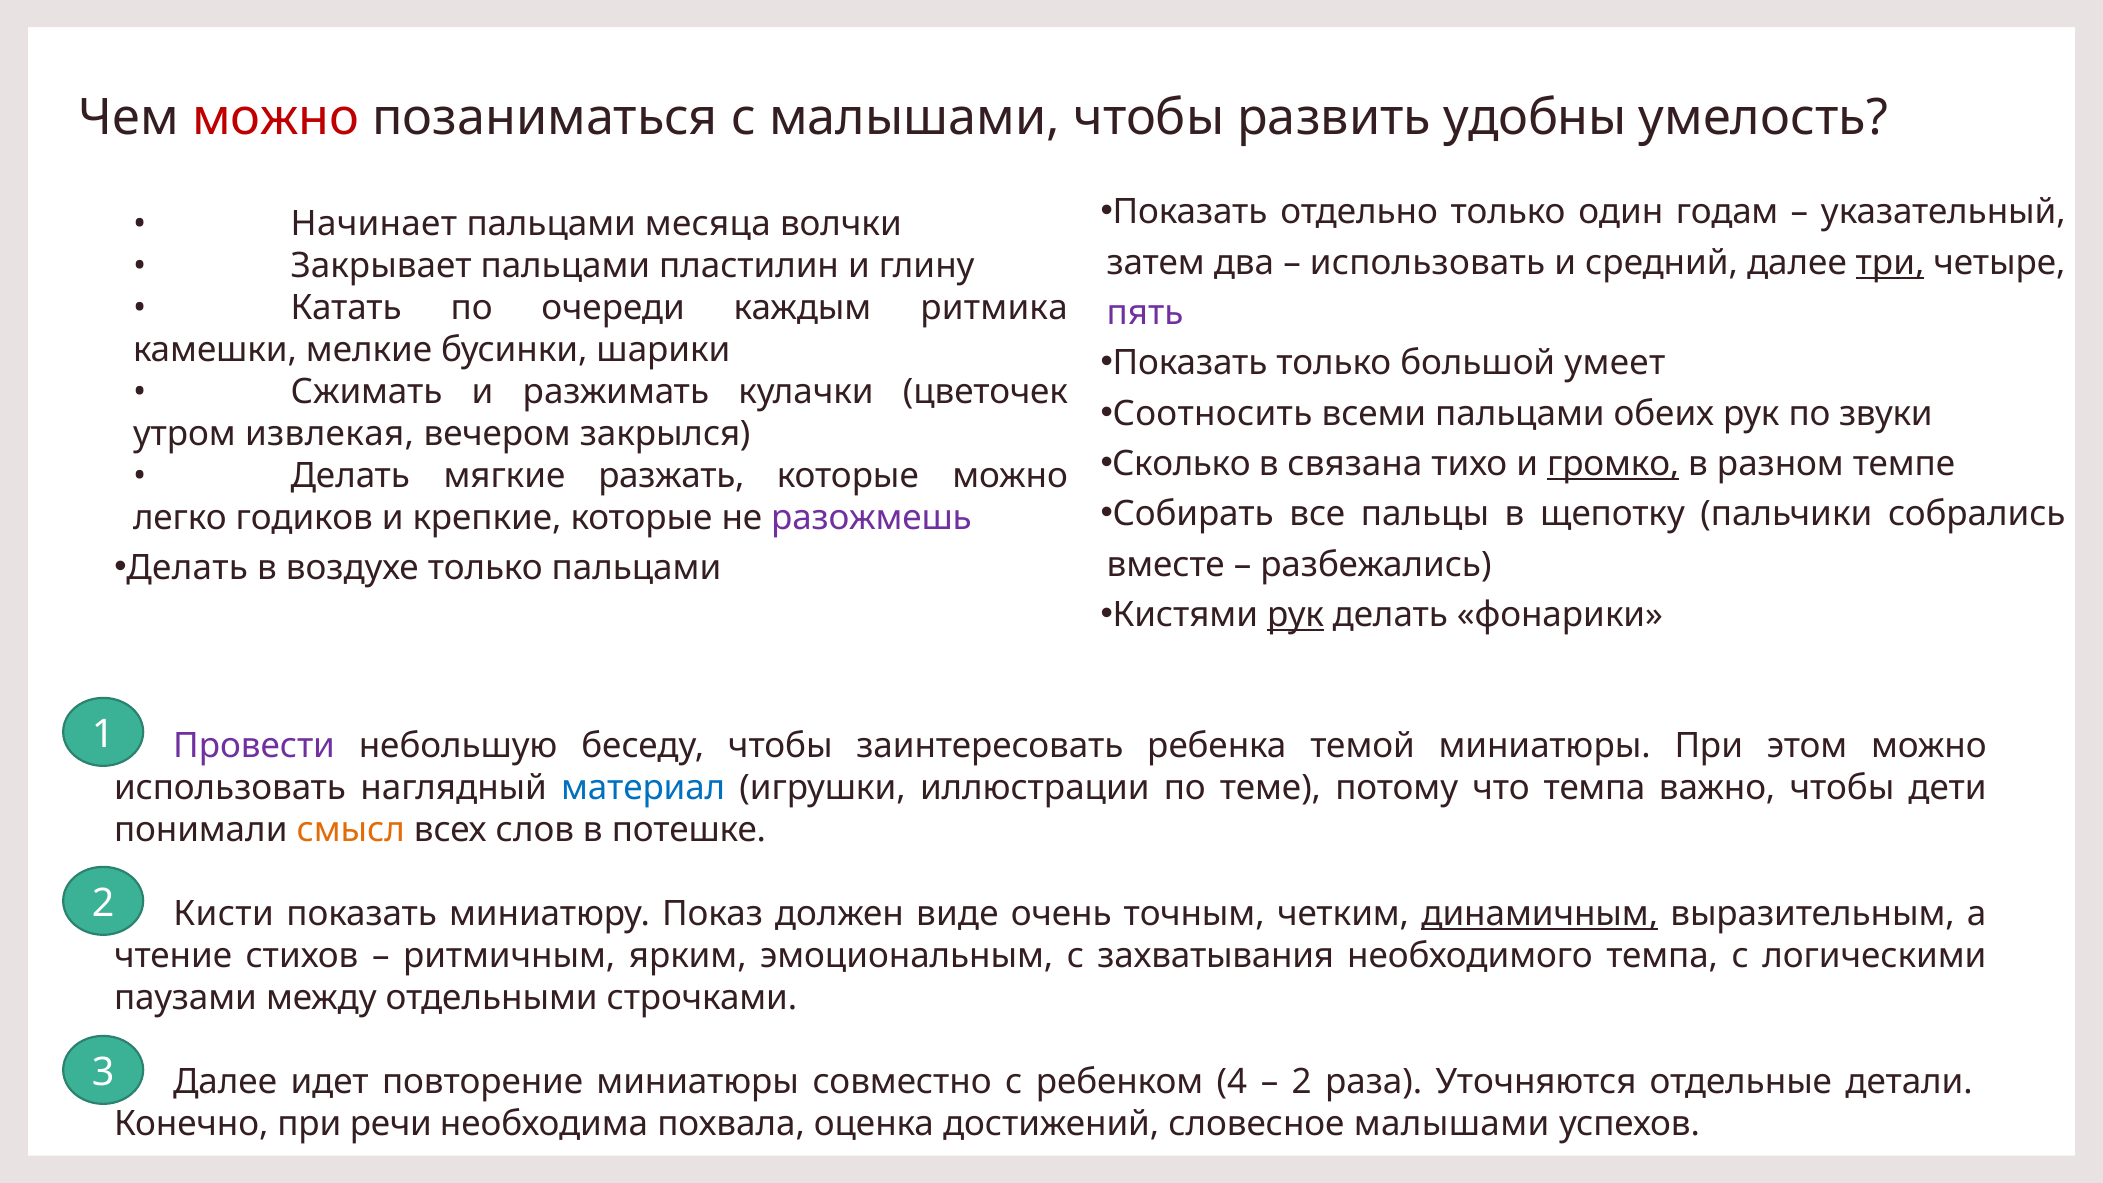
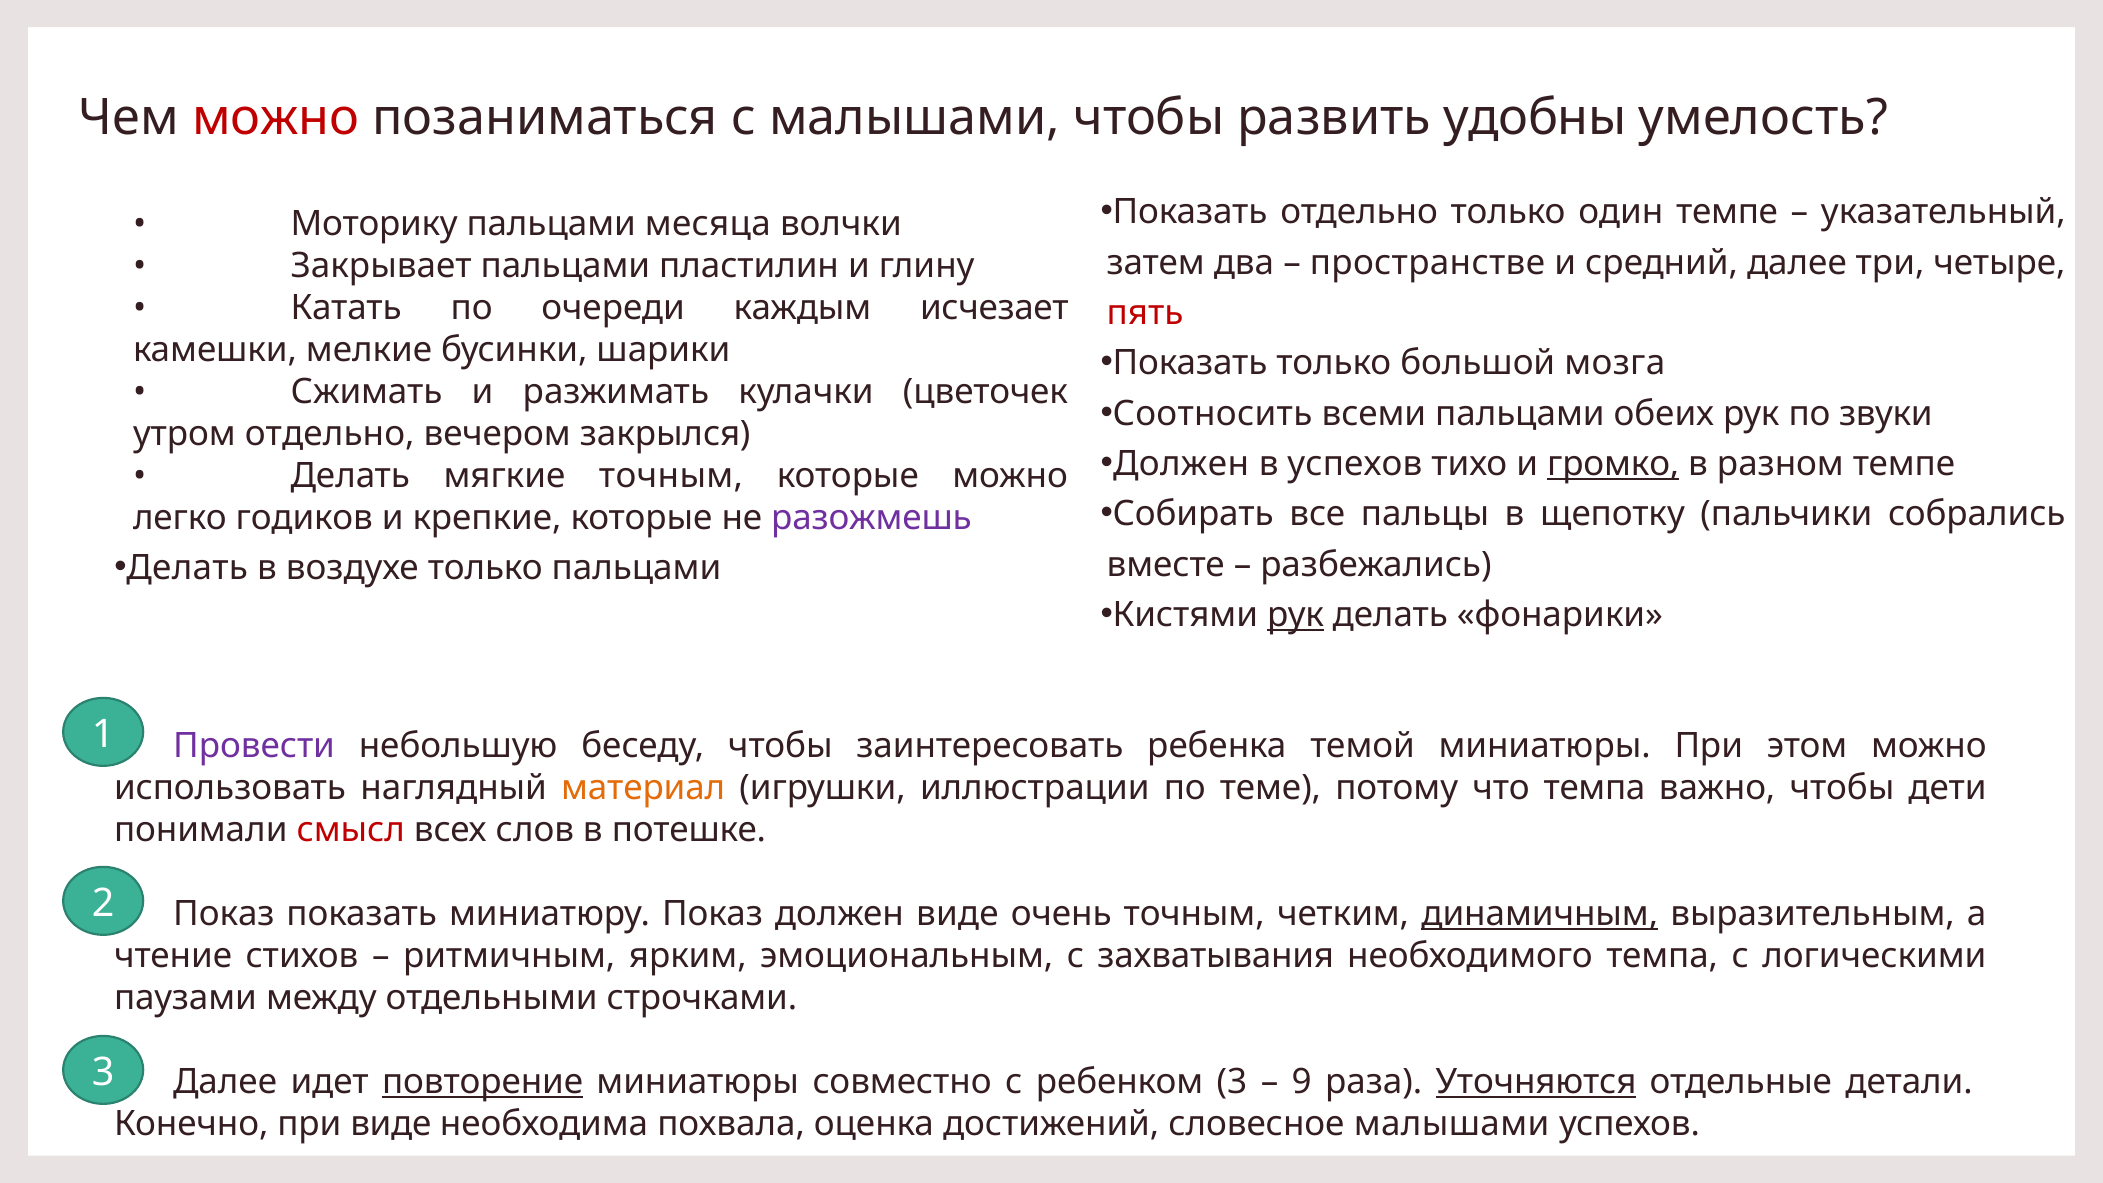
один годам: годам -> темпе (1727, 212)
Начинает: Начинает -> Моторику (374, 224)
использовать: использовать -> пространстве (1427, 263)
три underline: present -> none (1890, 263)
ритмика: ритмика -> исчезает (994, 308)
пять colour: purple -> red (1145, 313)
умеет: умеет -> мозга (1615, 363)
утром извлекая: извлекая -> отдельно (330, 434)
Сколько: Сколько -> Должен (1181, 464)
в связана: связана -> успехов (1355, 464)
мягкие разжать: разжать -> точным (671, 476)
материал colour: blue -> orange (643, 788)
смысл colour: orange -> red (351, 830)
Кисти: Кисти -> Показ (224, 914)
повторение underline: none -> present (483, 1082)
ребенком 4: 4 -> 3 (1232, 1082)
2: 2 -> 9 (1302, 1082)
Уточняются underline: none -> present (1536, 1082)
при речи: речи -> виде (391, 1124)
